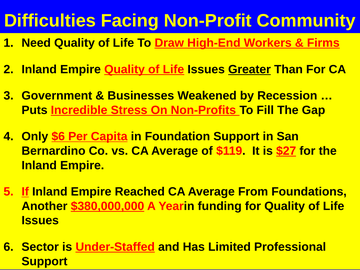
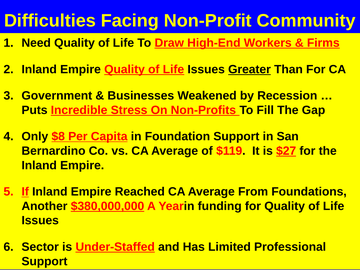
$6: $6 -> $8 (58, 137)
